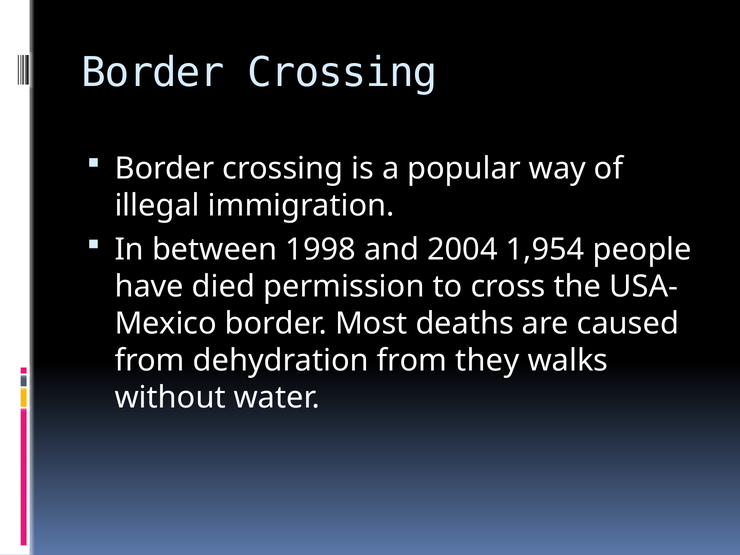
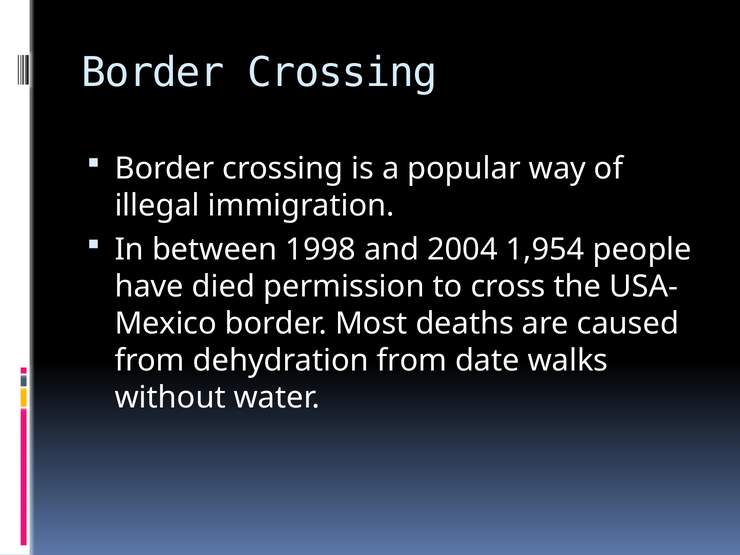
they: they -> date (487, 361)
